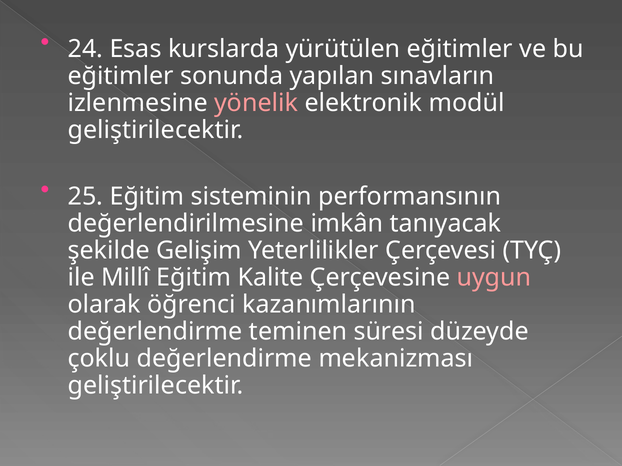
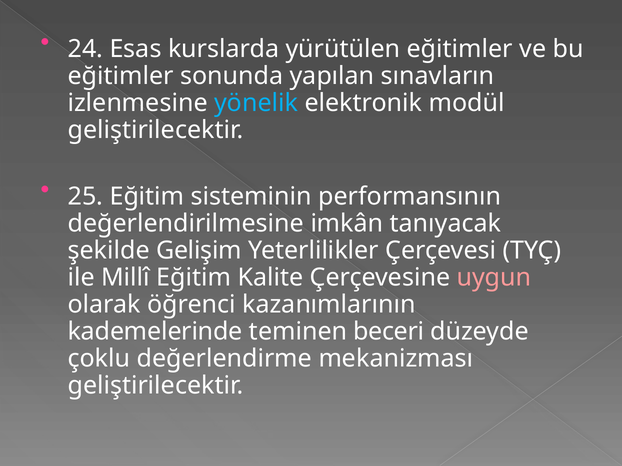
yönelik colour: pink -> light blue (256, 103)
değerlendirme: değerlendirme -> kademelerinde (155, 332)
süresi: süresi -> beceri (389, 332)
